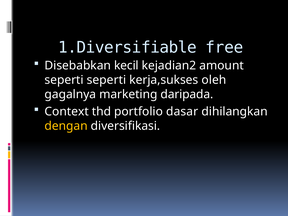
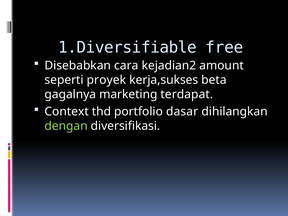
kecil: kecil -> cara (126, 66)
seperti seperti: seperti -> proyek (106, 80)
oleh: oleh -> beta (214, 80)
daripada: daripada -> terdapat (187, 94)
dengan colour: yellow -> light green (66, 126)
